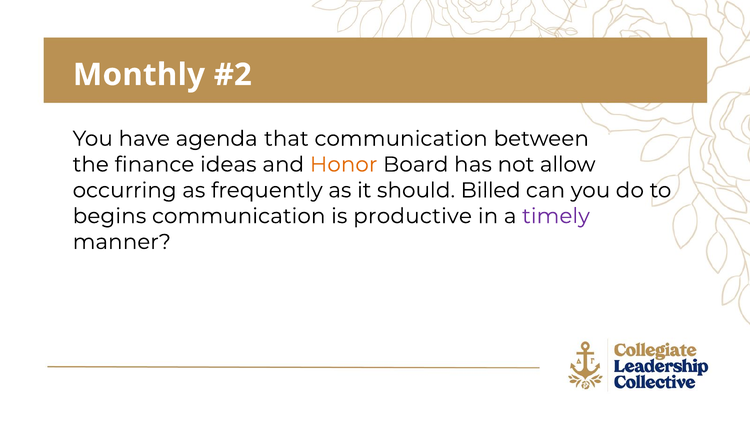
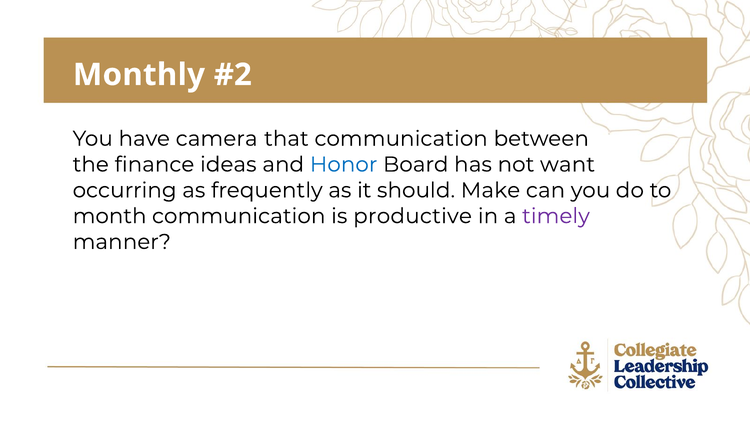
agenda: agenda -> camera (217, 139)
Honor colour: orange -> blue (344, 164)
allow: allow -> want (568, 164)
Billed: Billed -> Make (490, 190)
begins: begins -> month (110, 216)
